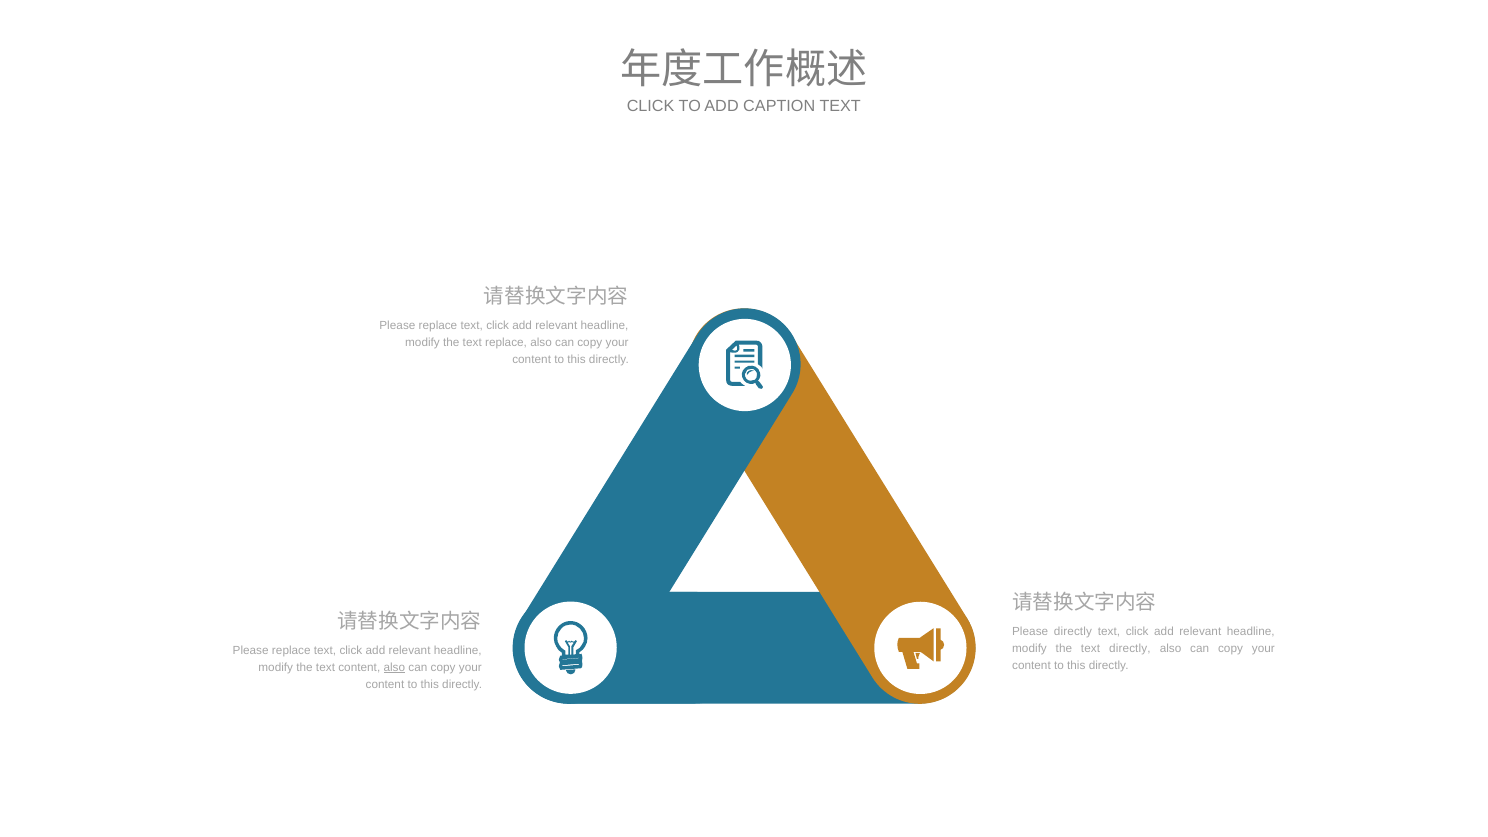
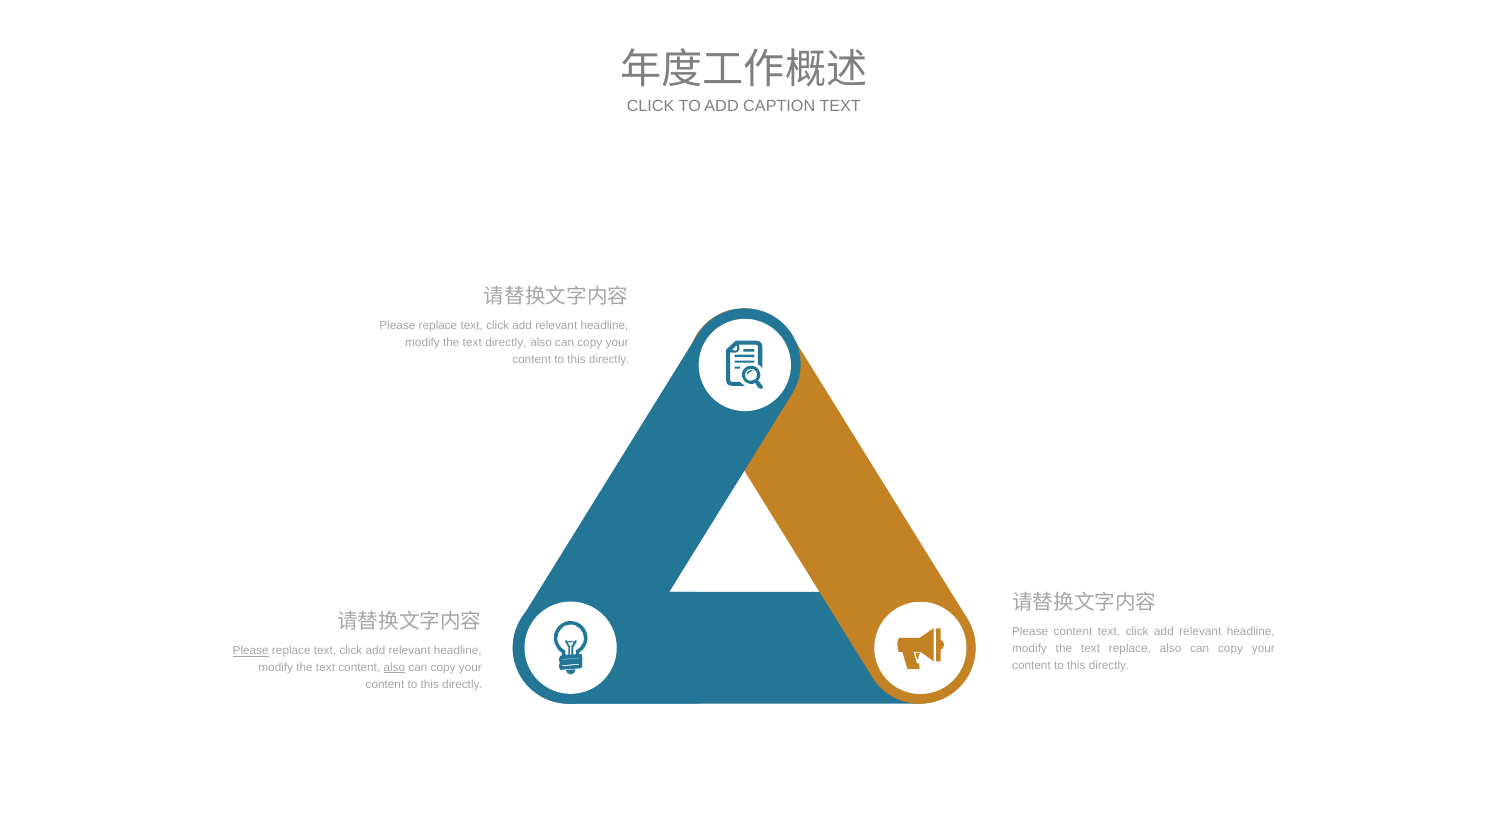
text replace: replace -> directly (506, 343)
Please directly: directly -> content (1073, 631)
text directly: directly -> replace (1130, 648)
Please underline: none -> present (251, 651)
